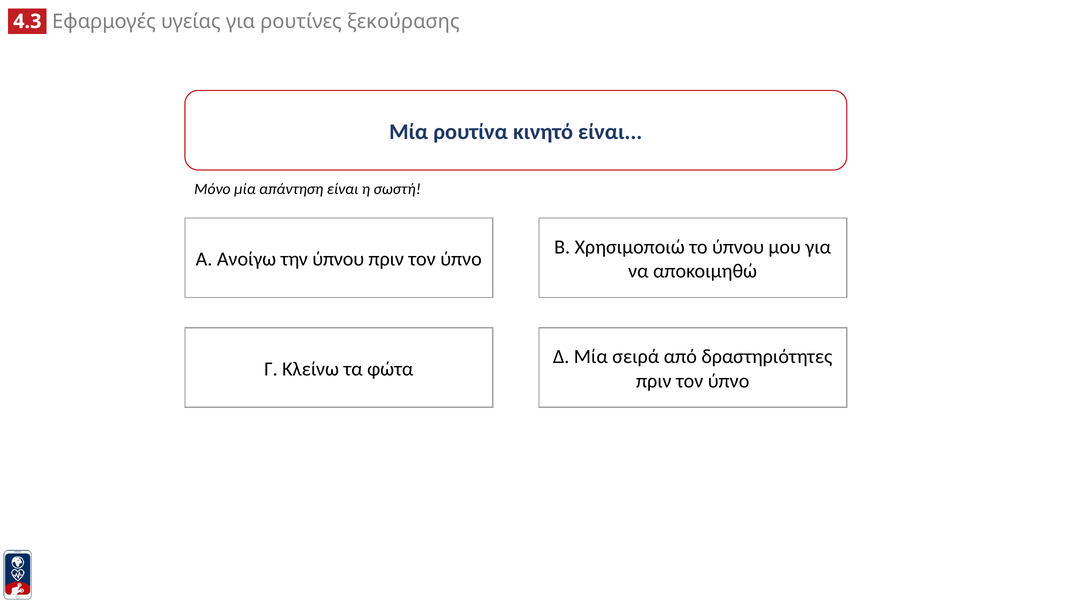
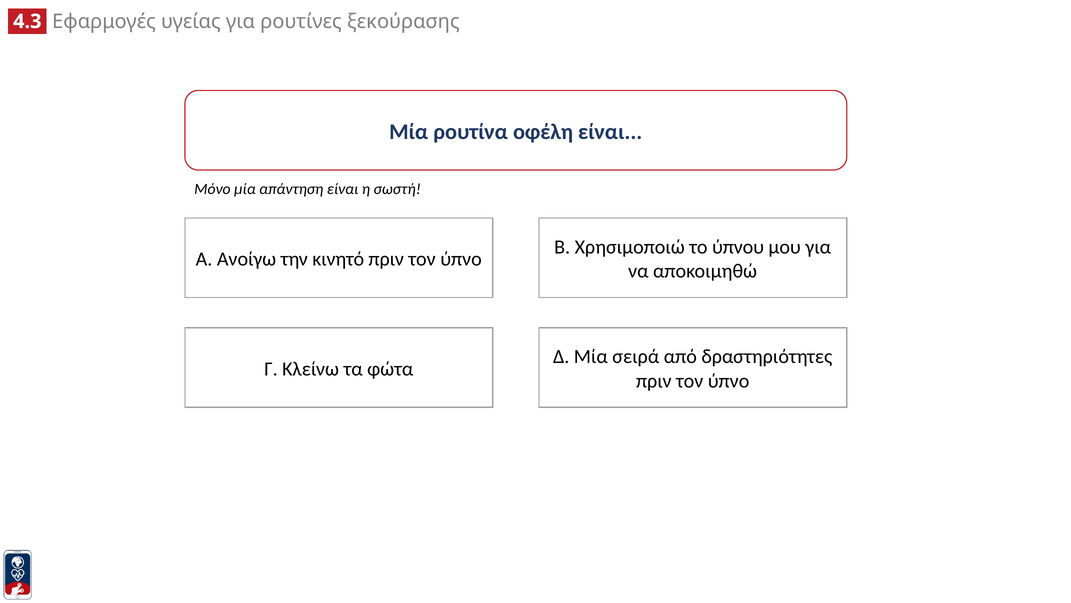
κινητό: κινητό -> οφέλη (543, 132)
την ύπνου: ύπνου -> κινητό (338, 259)
